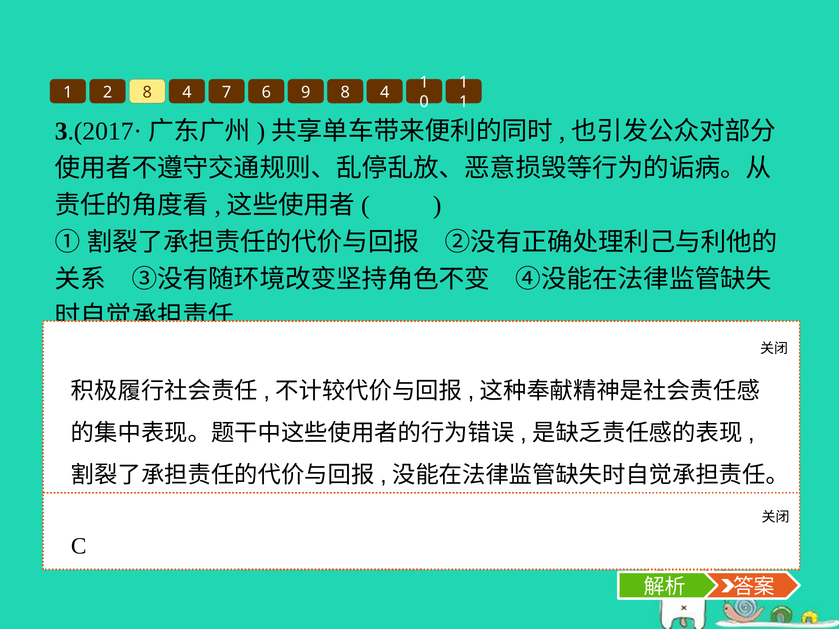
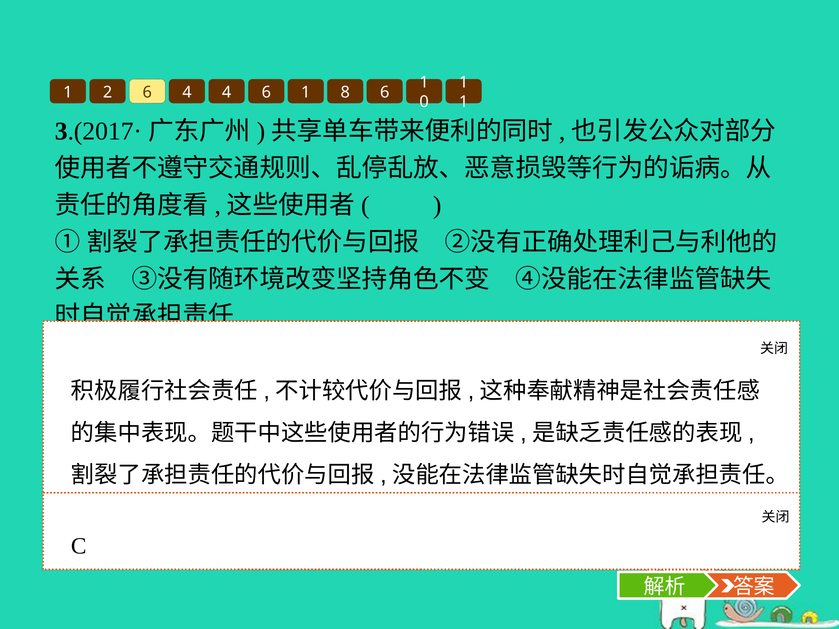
2 8: 8 -> 6 (147, 92)
4 7: 7 -> 4 (227, 92)
9: 9 -> 1 (306, 92)
4: 4 -> 6 (385, 92)
